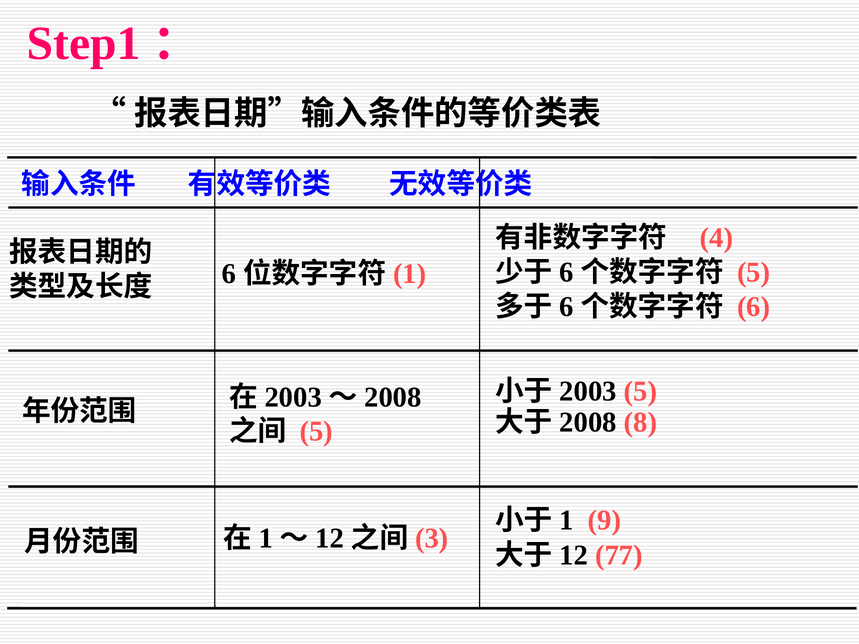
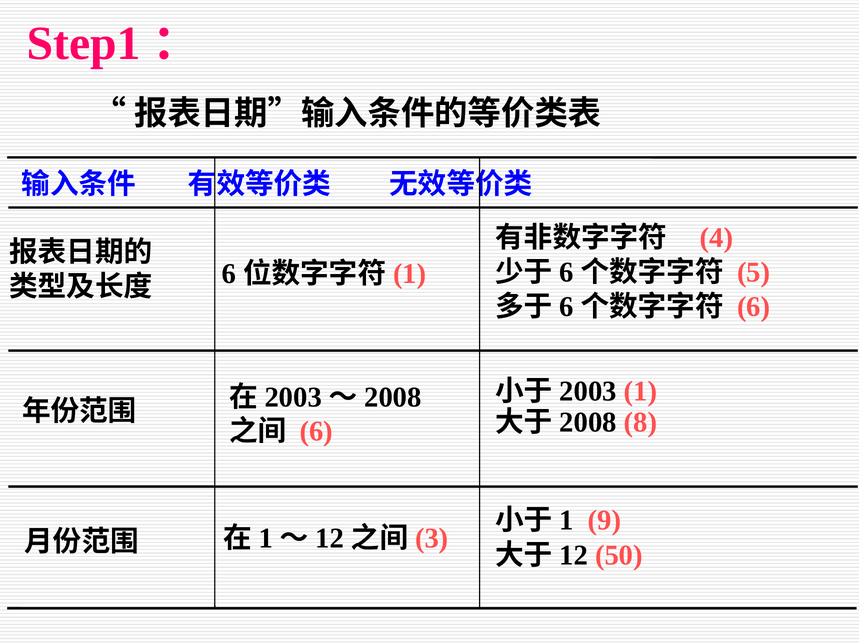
5: 5 -> 1 (640, 392)
5: 5 -> 6 (316, 432)
77: 77 -> 50 (619, 555)
